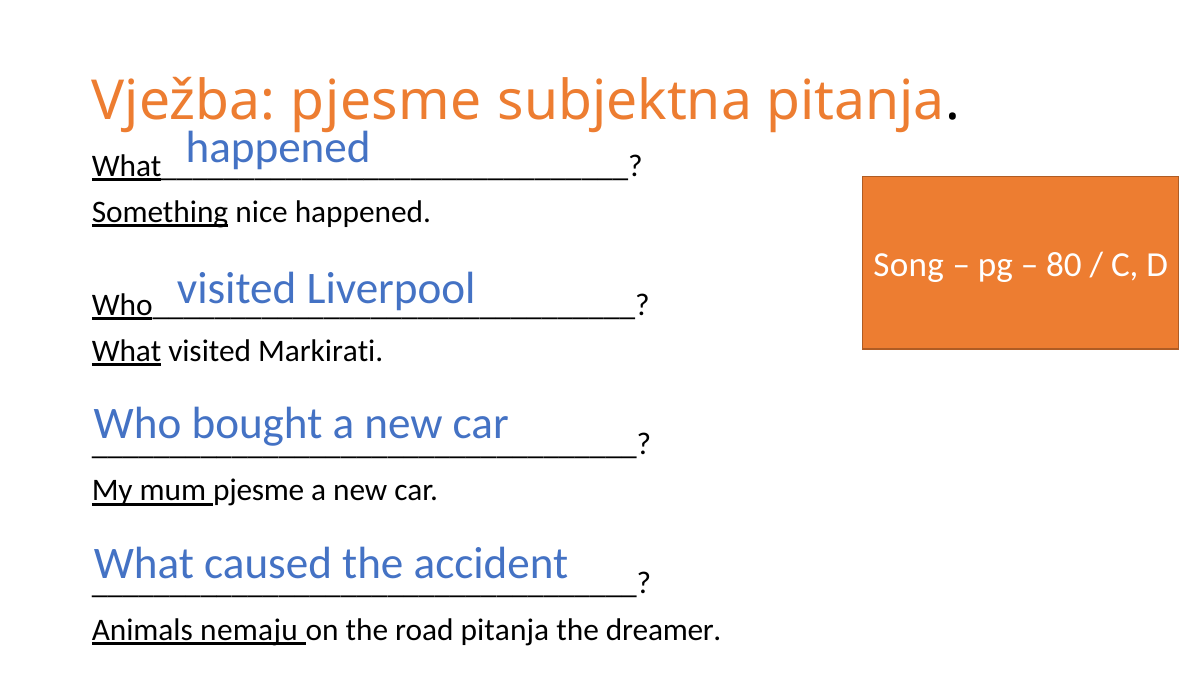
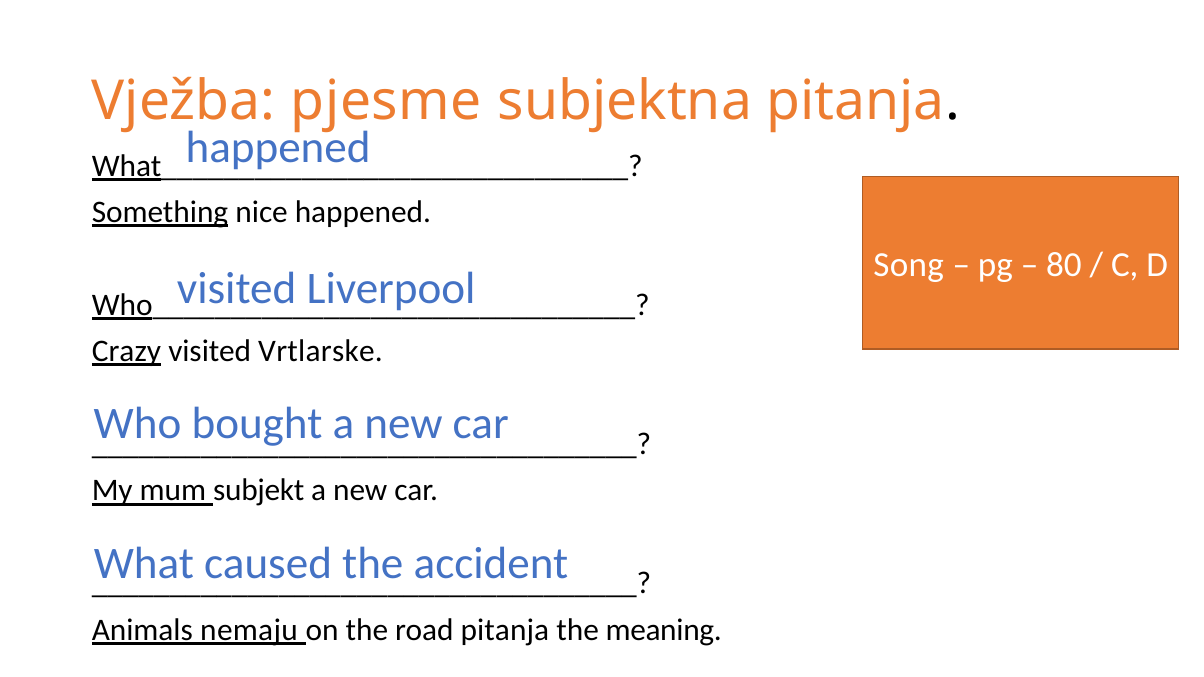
What: What -> Crazy (126, 352)
Markirati: Markirati -> Vrtlarske (321, 352)
mum pjesme: pjesme -> subjekt (259, 491)
dreamer: dreamer -> meaning (664, 630)
